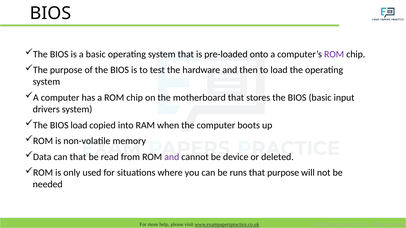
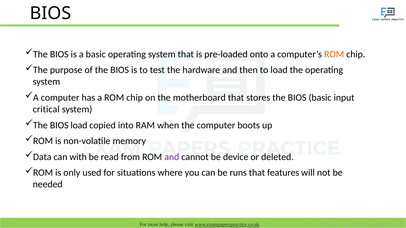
ROM colour: purple -> orange (334, 54)
drivers: drivers -> critical (46, 109)
can that: that -> with (78, 157)
that purpose: purpose -> features (283, 173)
